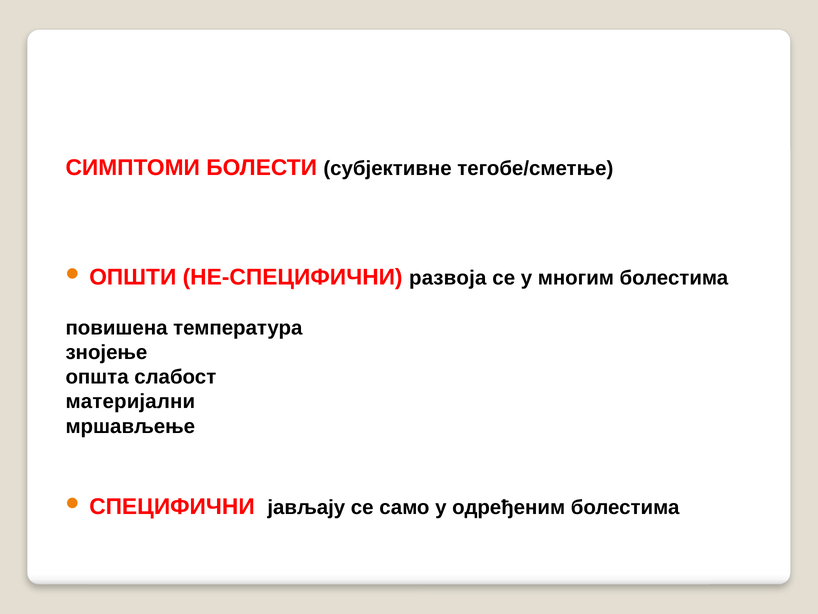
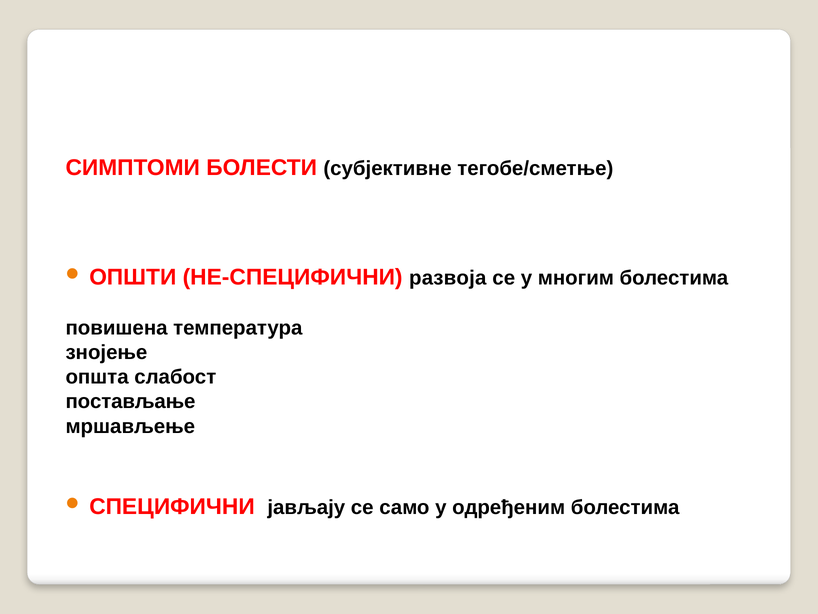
материјални: материјални -> постављање (130, 401)
